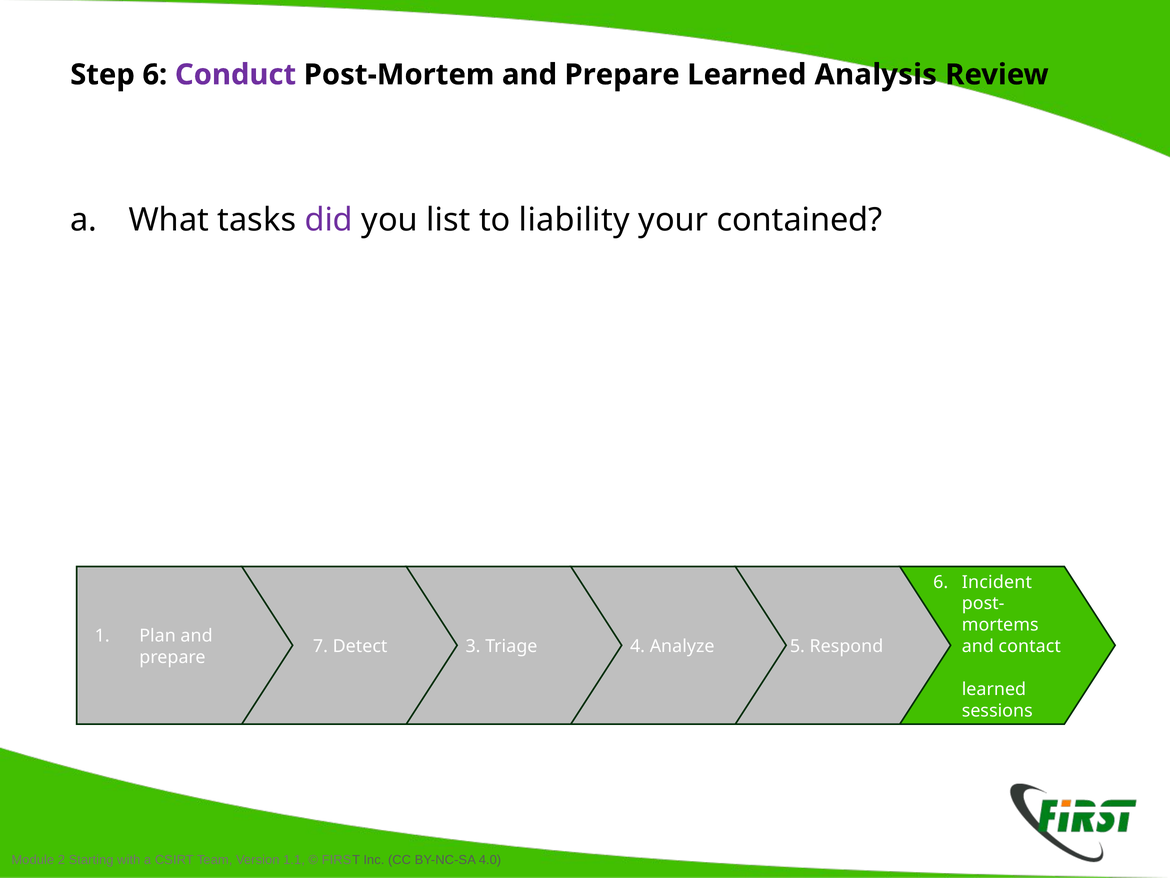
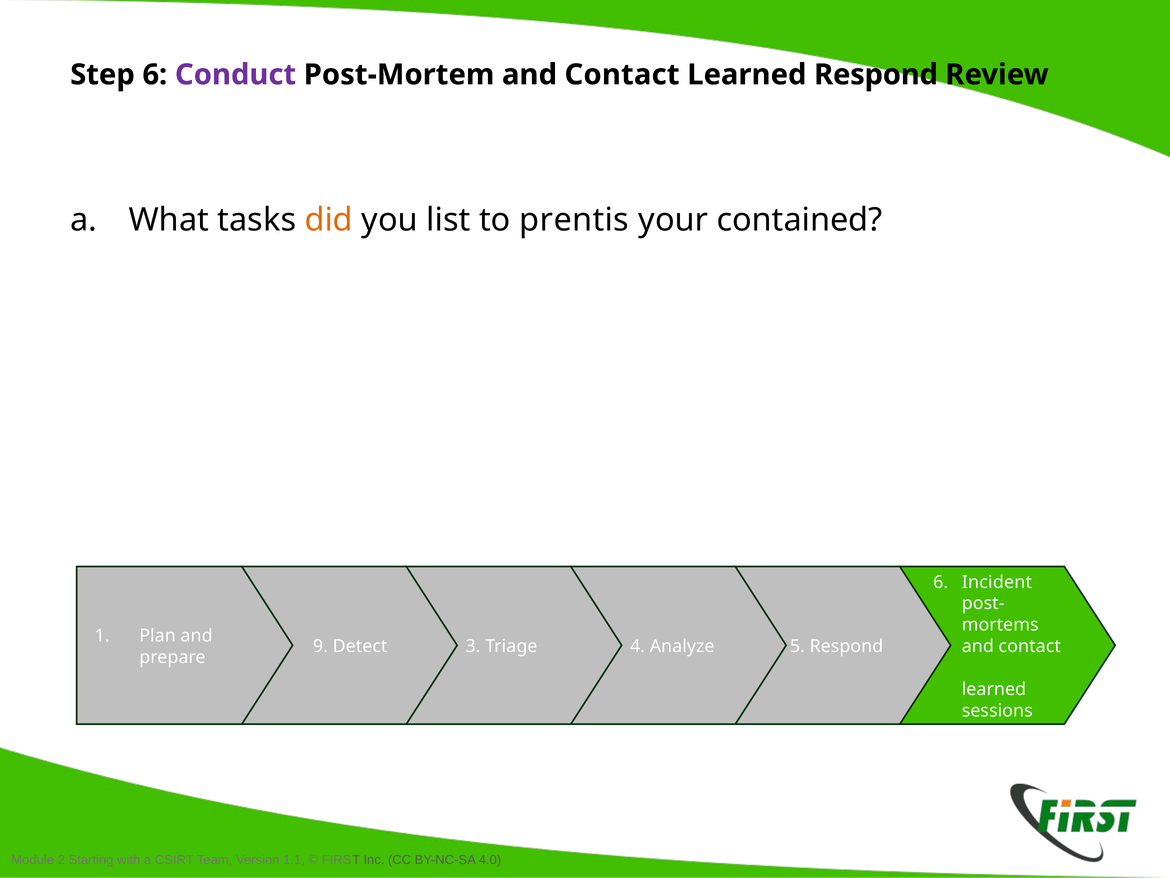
Post-Mortem and Prepare: Prepare -> Contact (622, 75)
Learned Analysis: Analysis -> Respond (876, 75)
did colour: purple -> orange (329, 220)
liability: liability -> prentis (574, 220)
7: 7 -> 9 (320, 646)
